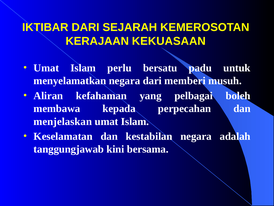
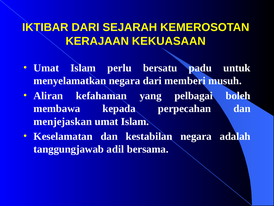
menjelaskan: menjelaskan -> menjejaskan (63, 121)
kini: kini -> adil (115, 149)
